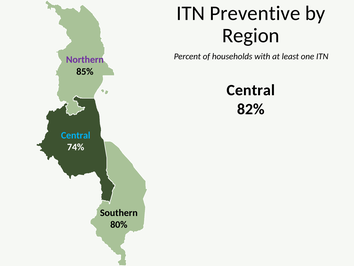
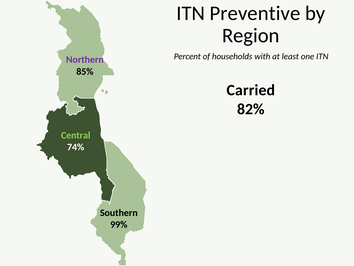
Central: Central -> Carried (251, 90)
Central colour: light blue -> light green (76, 135)
80%: 80% -> 99% (119, 224)
